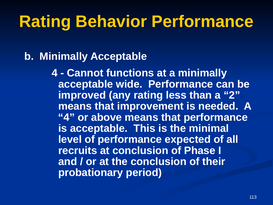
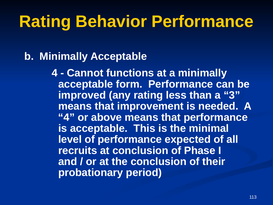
wide: wide -> form (129, 84)
2: 2 -> 3 (232, 95)
